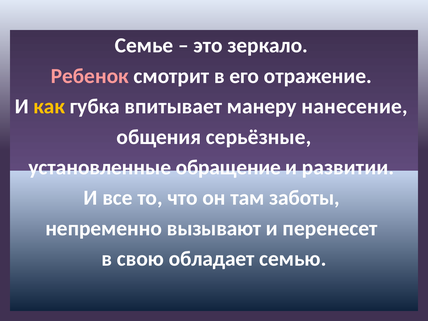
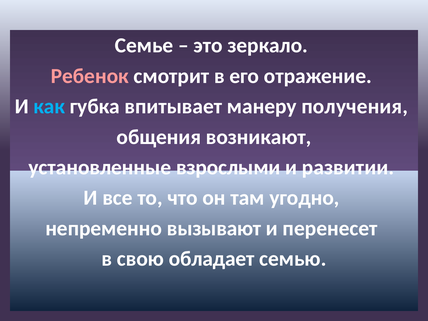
как colour: yellow -> light blue (49, 107)
нанесение: нанесение -> получения (355, 107)
серьёзные: серьёзные -> возникают (259, 137)
обращение: обращение -> взрослыми (228, 167)
заботы: заботы -> угодно (304, 198)
